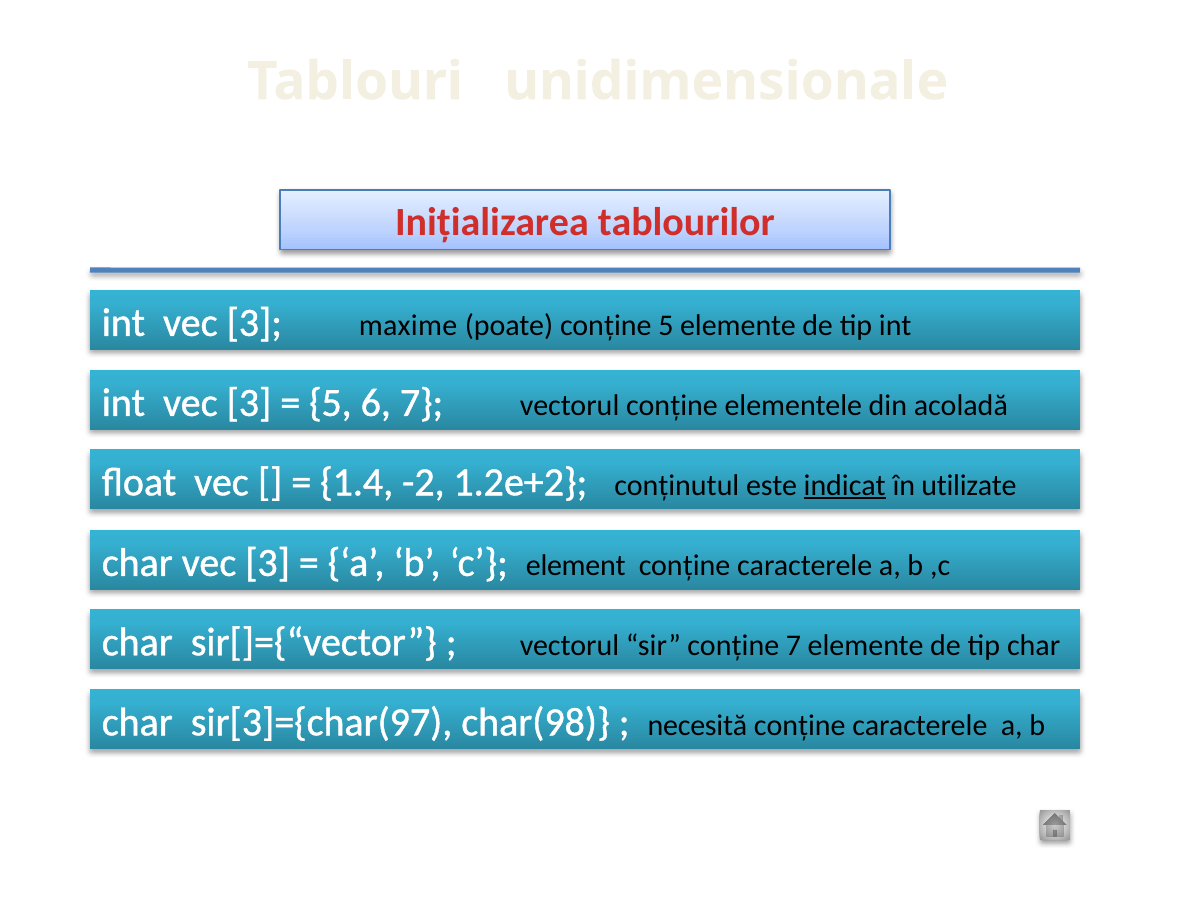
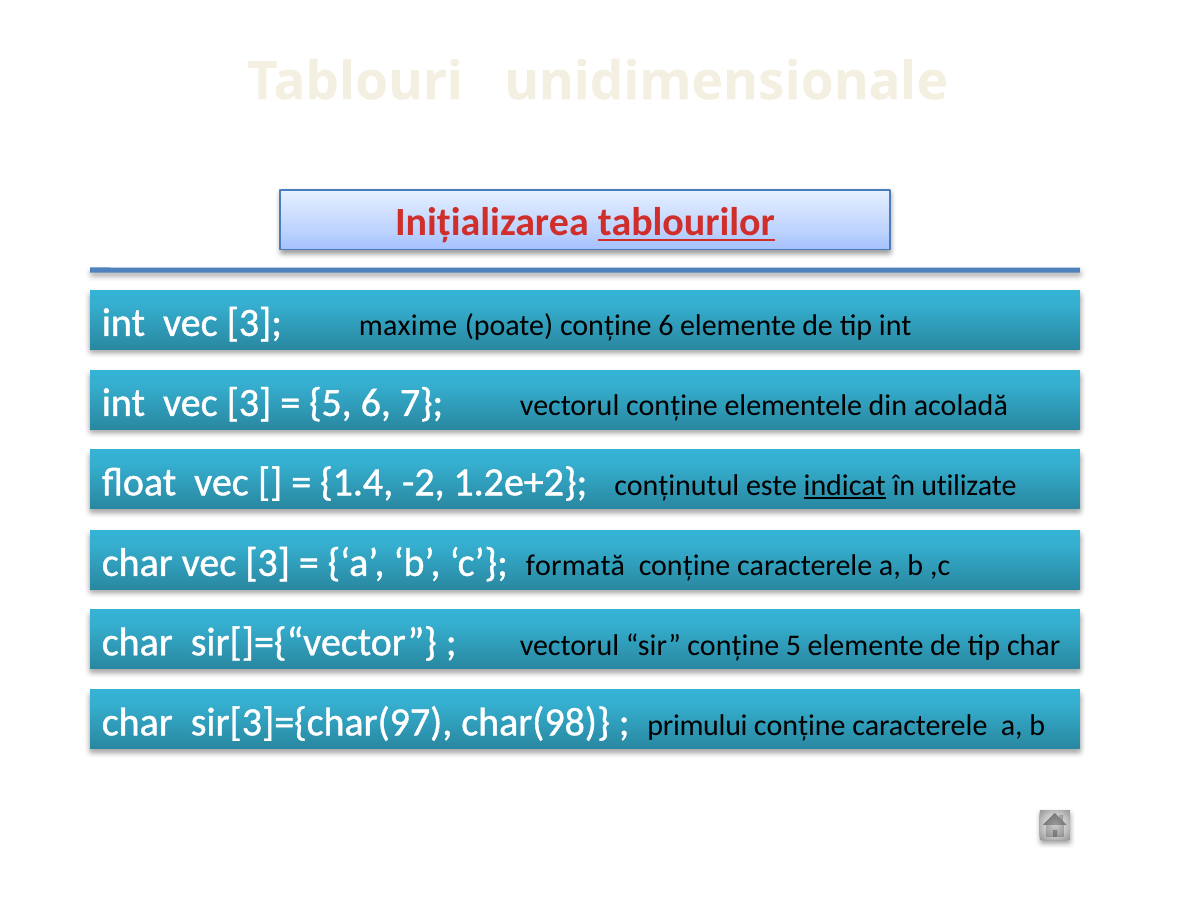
tablourilor underline: none -> present (686, 223)
conține 5: 5 -> 6 (666, 326)
element: element -> formată (575, 566)
conține 7: 7 -> 5 (793, 645)
necesită: necesită -> primului (698, 725)
